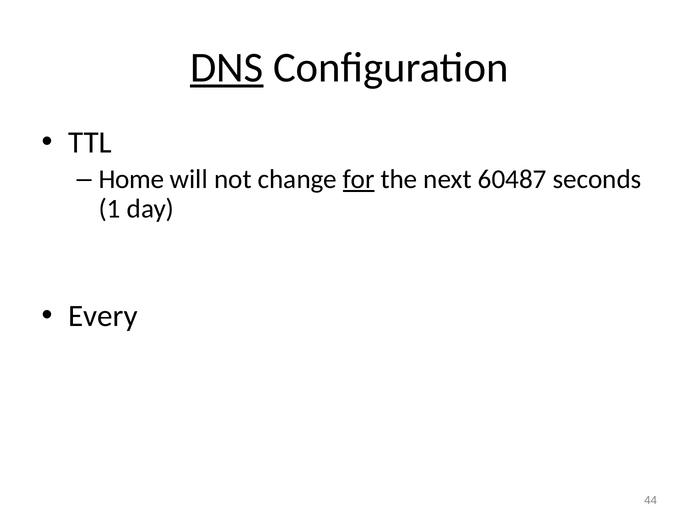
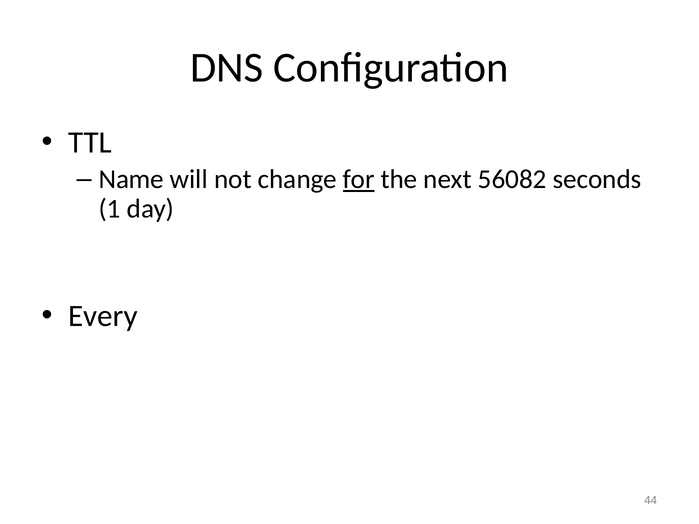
DNS underline: present -> none (227, 68)
Home: Home -> Name (131, 179)
60487: 60487 -> 56082 (512, 179)
